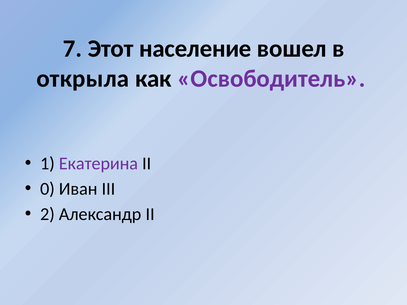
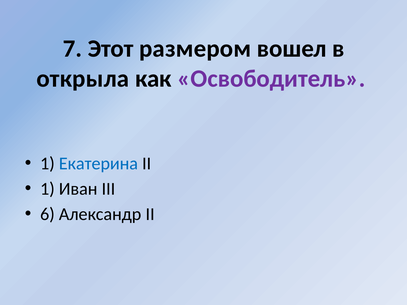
население: население -> размером (195, 49)
Екатерина colour: purple -> blue (98, 164)
0: 0 -> 1 (47, 189)
2: 2 -> 6 (47, 214)
